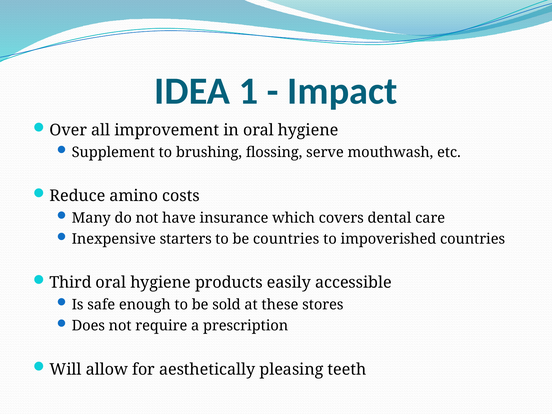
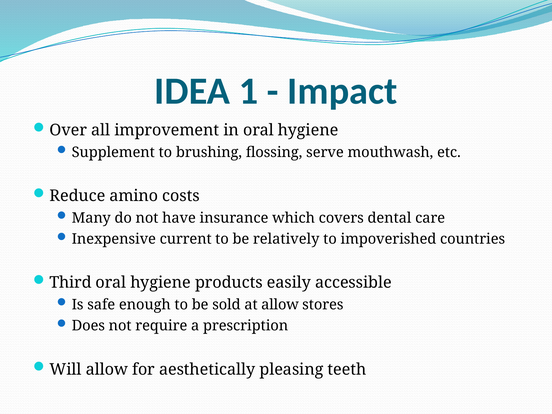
starters: starters -> current (186, 239)
be countries: countries -> relatively (286, 239)
at these: these -> allow (280, 305)
